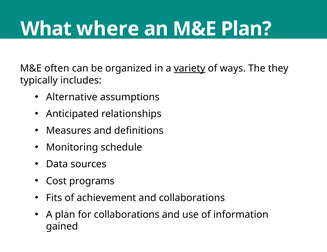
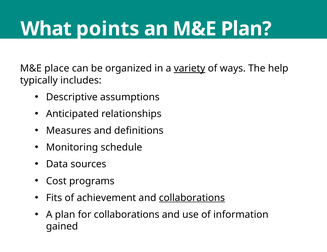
where: where -> points (108, 29)
often: often -> place (57, 69)
they: they -> help (278, 69)
Alternative: Alternative -> Descriptive (72, 97)
collaborations underline: none -> present (192, 198)
